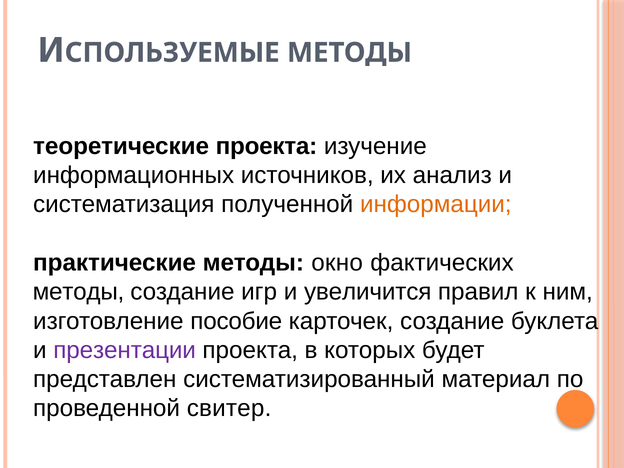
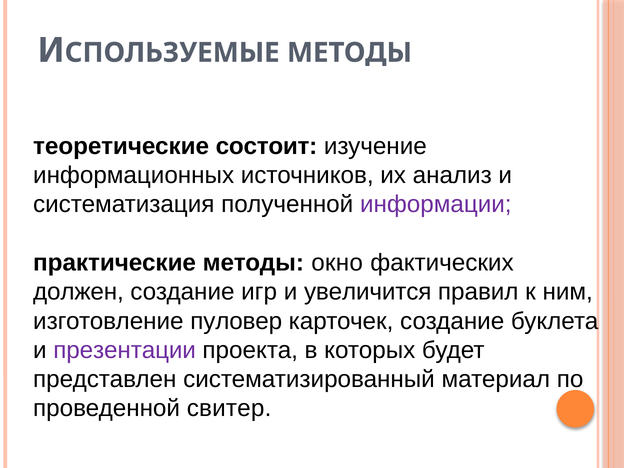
теоретические проекта: проекта -> состоит (267, 146)
информации colour: orange -> purple (436, 204)
методы: методы -> должен (78, 292)
пособие: пособие -> пуловер (236, 321)
